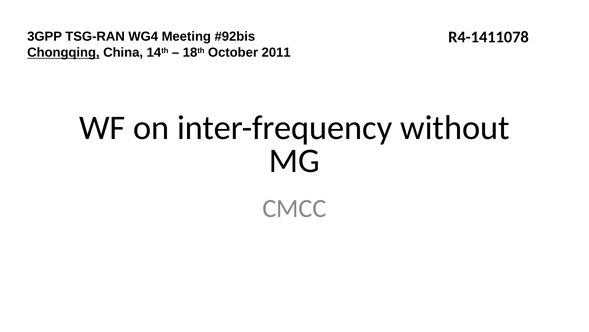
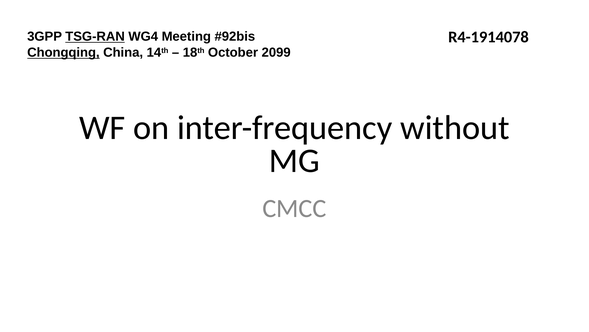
R4-1411078: R4-1411078 -> R4-1914078 (488, 37)
TSG-RAN underline: none -> present (95, 37)
2011: 2011 -> 2099 (276, 53)
